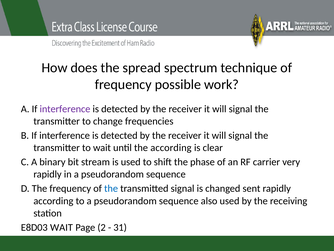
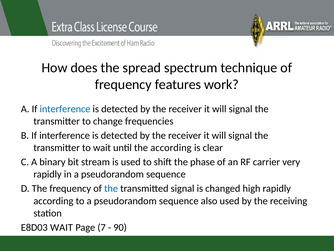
possible: possible -> features (178, 84)
interference colour: purple -> blue (65, 109)
sent: sent -> high (252, 188)
2: 2 -> 7 (102, 227)
31: 31 -> 90 (120, 227)
